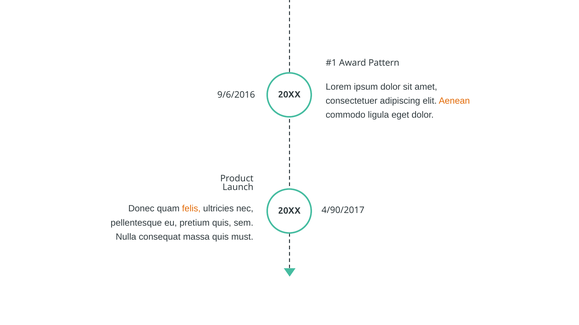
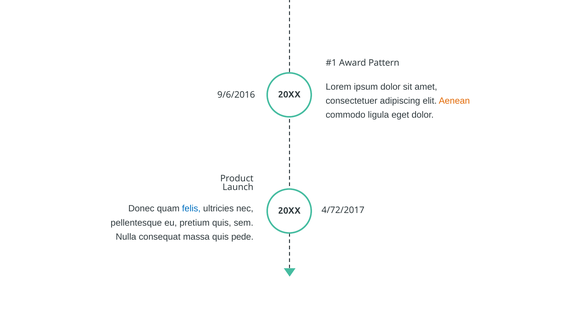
felis colour: orange -> blue (191, 209)
4/90/2017: 4/90/2017 -> 4/72/2017 (343, 211)
must: must -> pede (242, 237)
